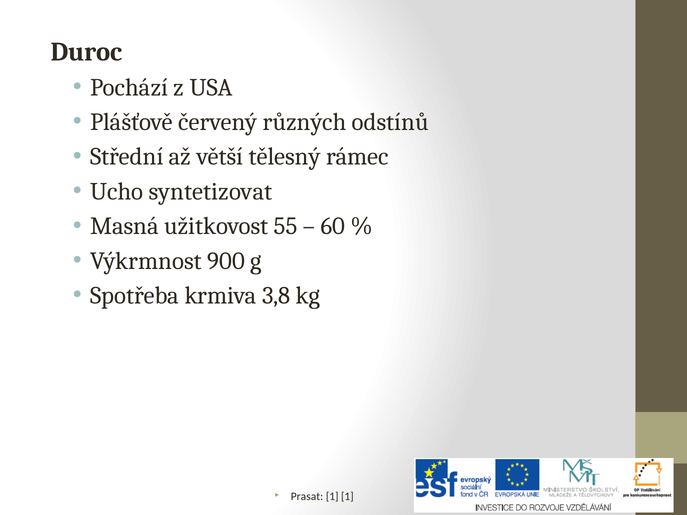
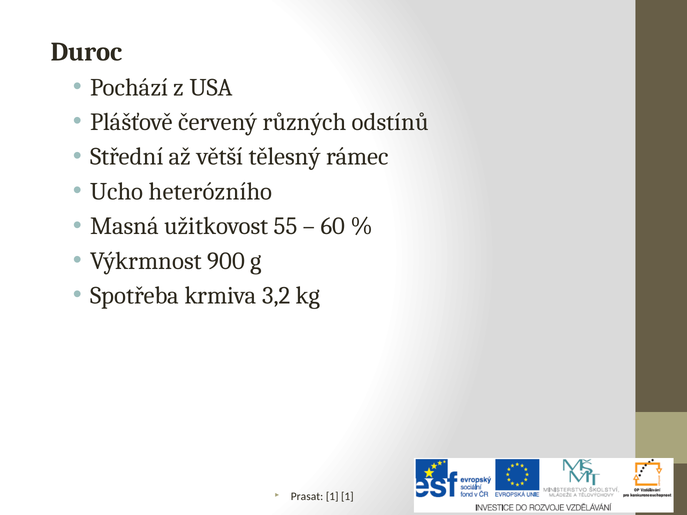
syntetizovat: syntetizovat -> heterózního (210, 192)
3,8: 3,8 -> 3,2 (276, 296)
